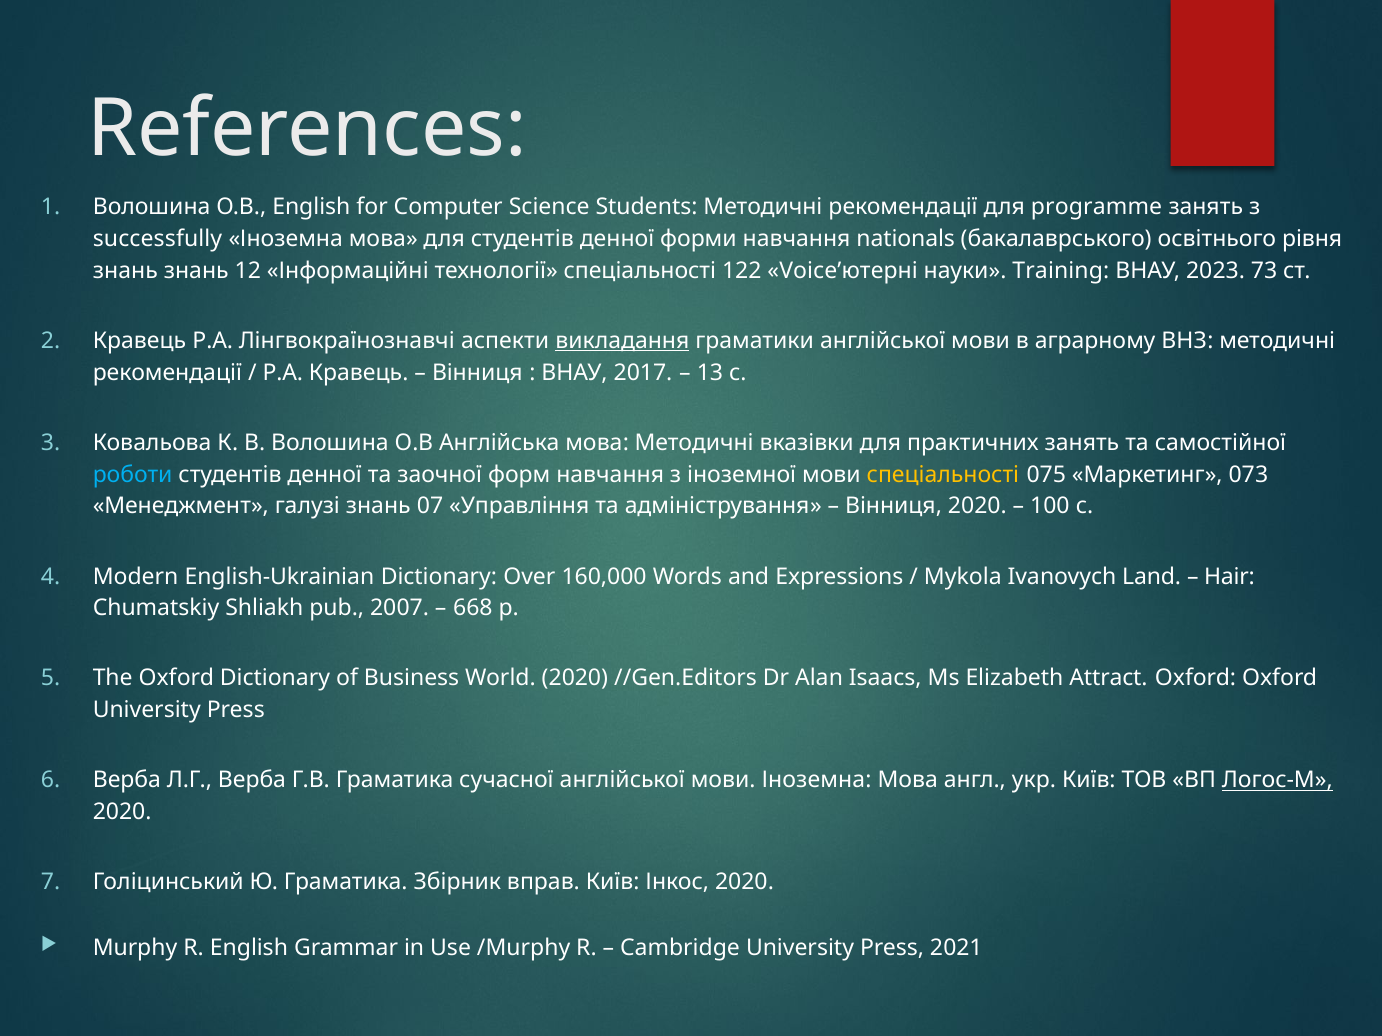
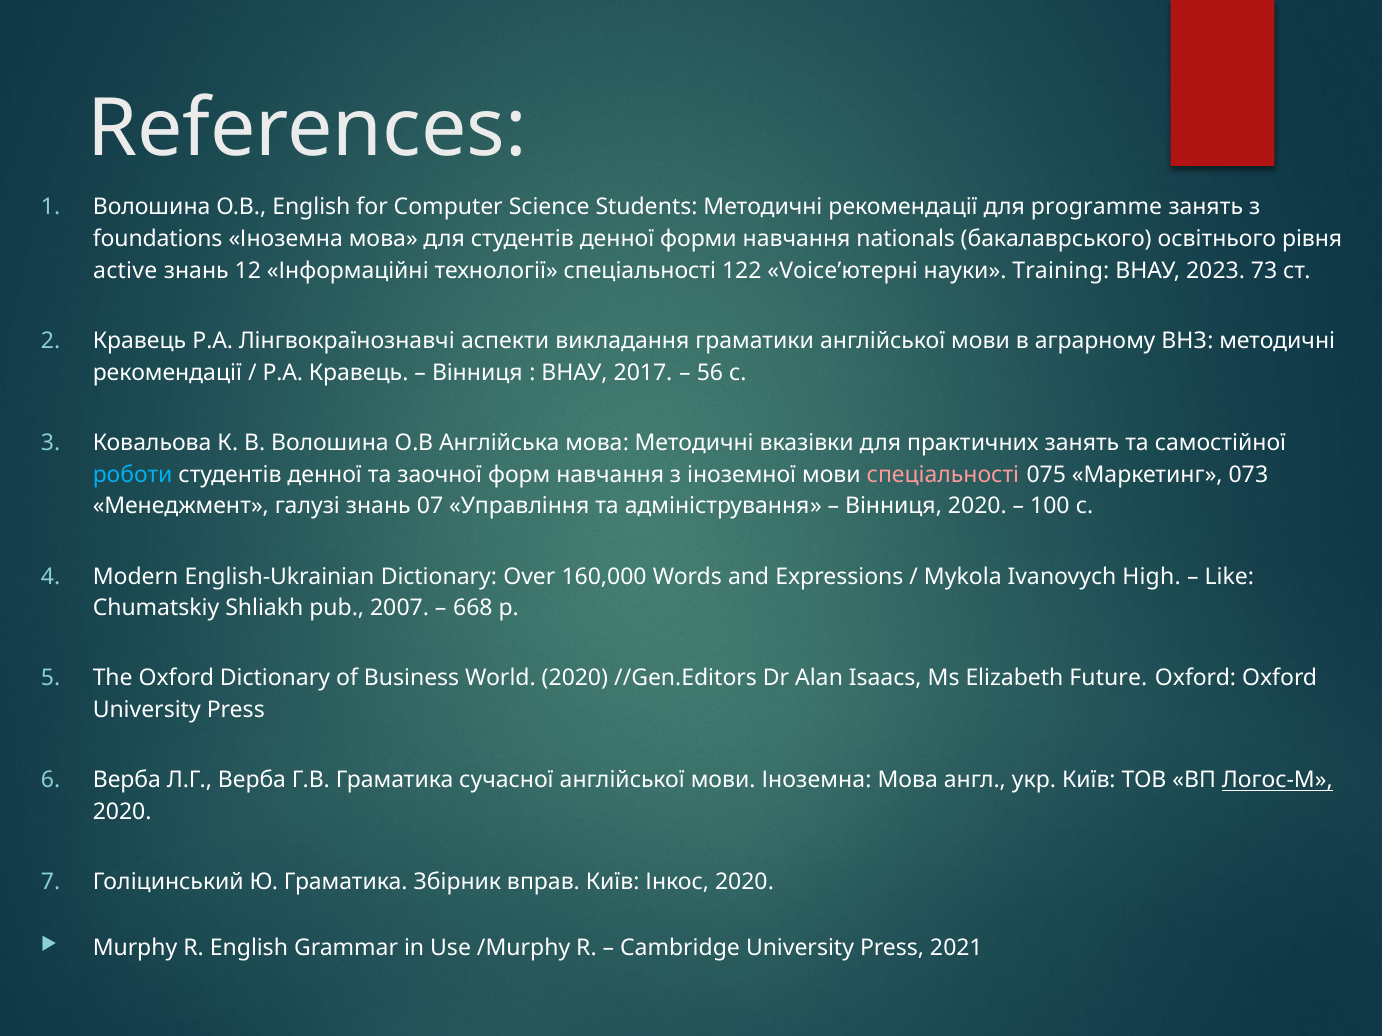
successfully: successfully -> foundations (158, 239)
знань: знань -> active (125, 271)
викладання underline: present -> none (622, 341)
13: 13 -> 56 (710, 373)
спеціальності colour: yellow -> pink (943, 475)
Land: Land -> High (1151, 577)
Hair: Hair -> Like (1229, 577)
Attract: Attract -> Future (1108, 679)
